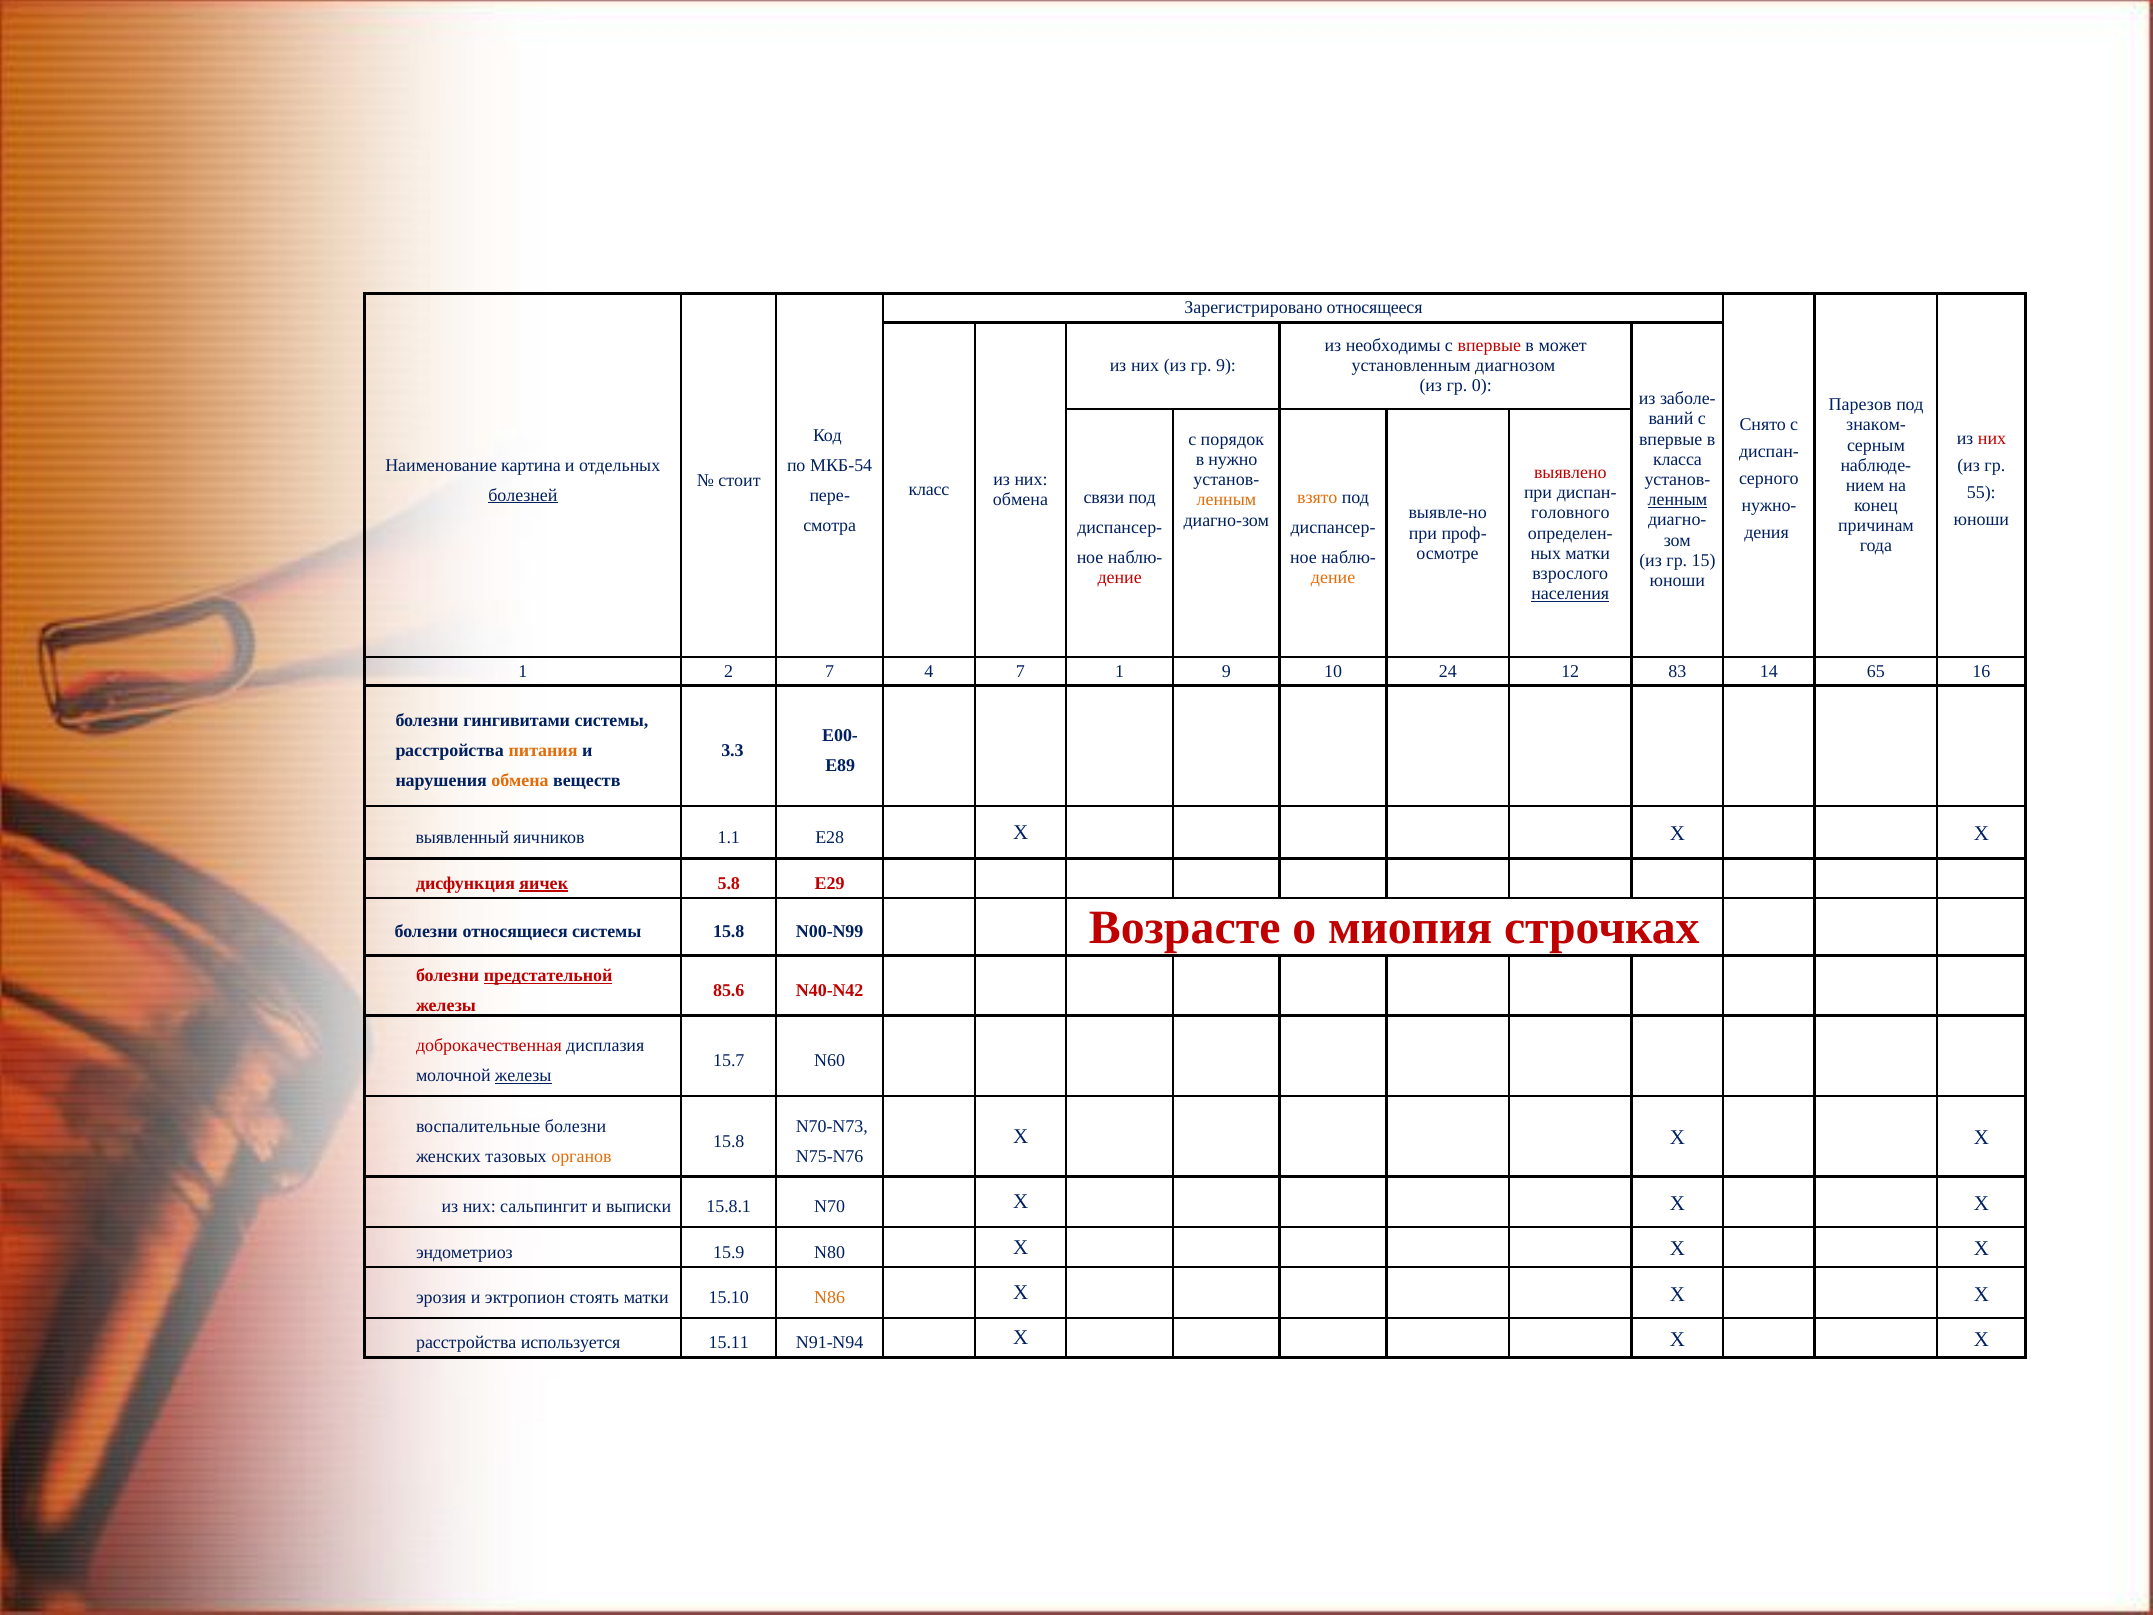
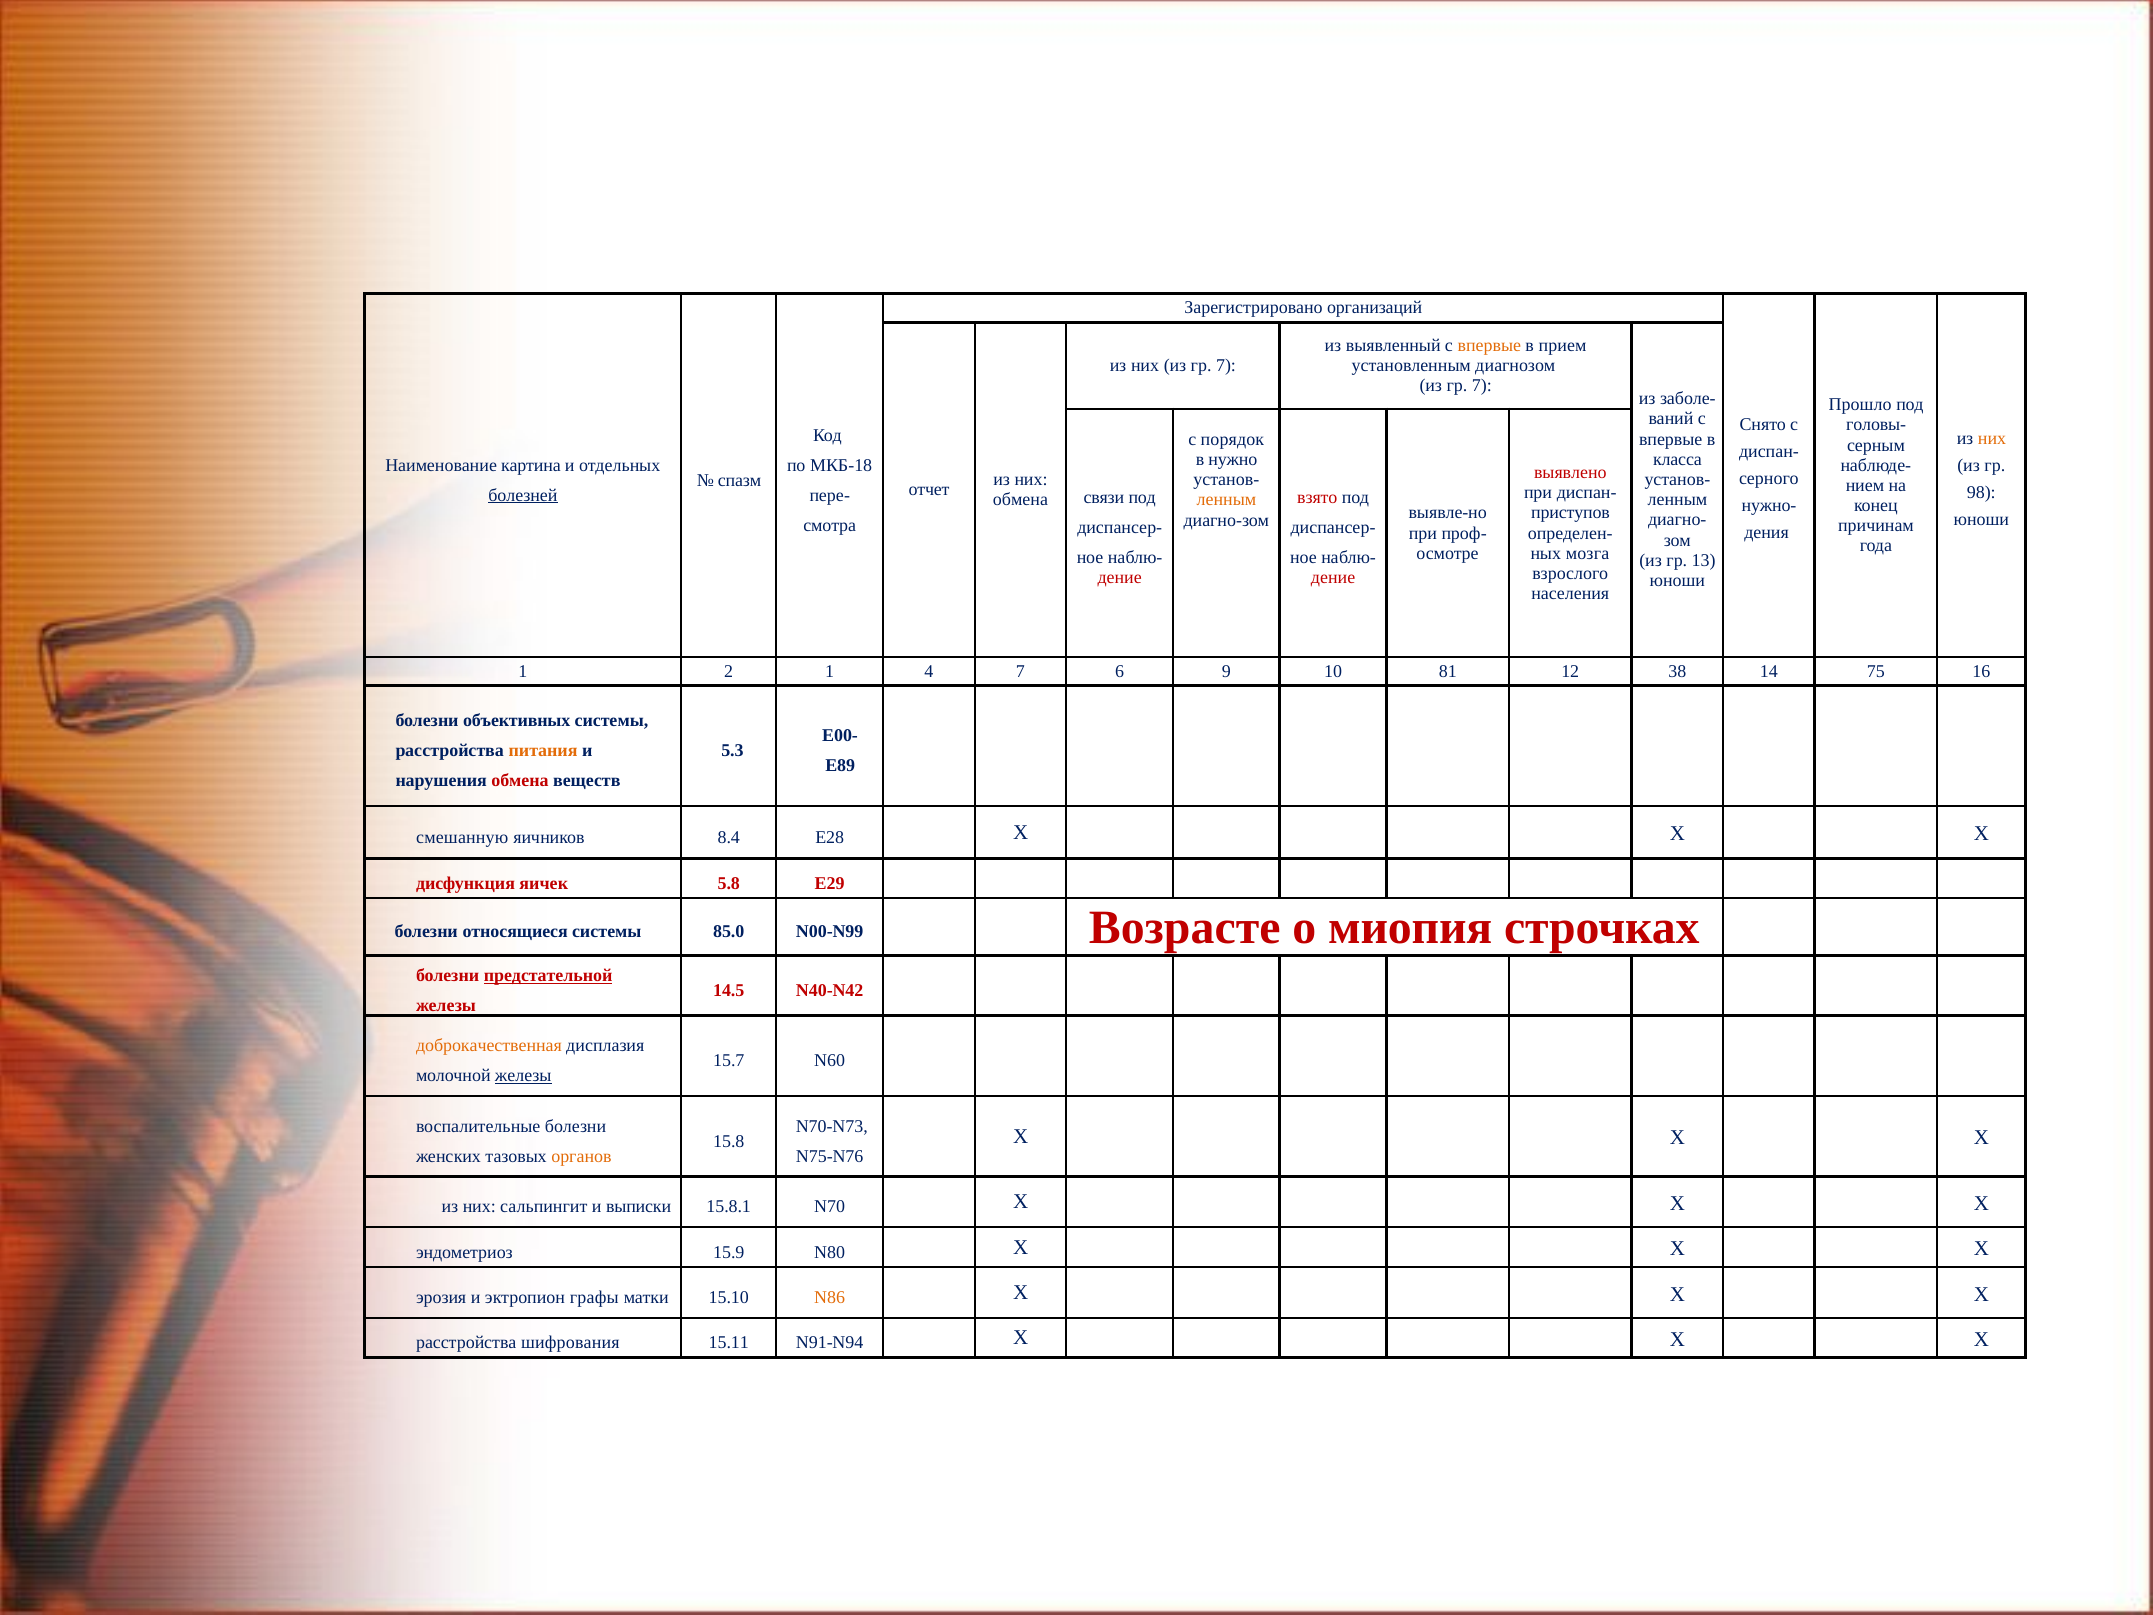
относящееся: относящееся -> организаций (1375, 308)
необходимы: необходимы -> выявленный (1393, 345)
впервые colour: red -> orange (1489, 345)
может: может -> прием (1563, 345)
них из гр 9: 9 -> 7 (1226, 366)
0: 0 -> 7 (1482, 386)
Парезов: Парезов -> Прошло (1860, 405)
знаком-: знаком- -> головы- (1876, 425)
них colour: red -> orange (1992, 438)
МКБ-54: МКБ-54 -> МКБ-18 (841, 465)
стоит: стоит -> спазм (740, 480)
класс: класс -> отчет (929, 490)
55: 55 -> 98 (1981, 492)
взято colour: orange -> red (1317, 498)
ленным underline: present -> none (1677, 500)
головного: головного -> приступов (1571, 513)
матки: матки -> мозга (1588, 553)
15: 15 -> 13 (1704, 560)
дение colour: orange -> red (1333, 578)
населения underline: present -> none (1570, 594)
2 7: 7 -> 1 (830, 671)
7 1: 1 -> 6 (1120, 671)
24: 24 -> 81 (1448, 671)
83: 83 -> 38 (1677, 671)
65: 65 -> 75 (1876, 671)
гингивитами: гингивитами -> объективных (517, 721)
3.3: 3.3 -> 5.3 (732, 751)
обмена colour: orange -> red (520, 781)
выявленный: выявленный -> смешанную (462, 837)
1.1: 1.1 -> 8.4 (729, 837)
яичек underline: present -> none (544, 883)
системы 15.8: 15.8 -> 85.0 (729, 932)
85.6: 85.6 -> 14.5 (729, 990)
доброкачественная colour: red -> orange (489, 1046)
стоять: стоять -> графы (594, 1297)
используется: используется -> шифрования (570, 1343)
